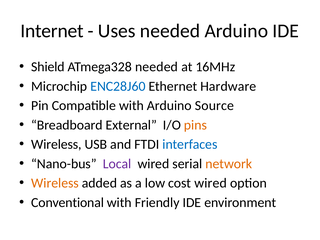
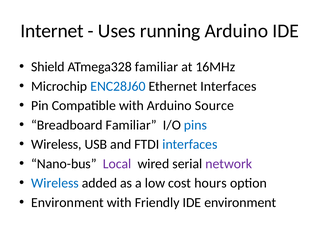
Uses needed: needed -> running (170, 31)
ATmega328 needed: needed -> familiar (157, 67)
Ethernet Hardware: Hardware -> Interfaces (228, 86)
Breadboard External: External -> Familiar (131, 125)
pins colour: orange -> blue (195, 125)
network colour: orange -> purple (229, 164)
Wireless colour: orange -> blue (55, 183)
cost wired: wired -> hours (211, 183)
Conventional: Conventional -> Environment (67, 203)
